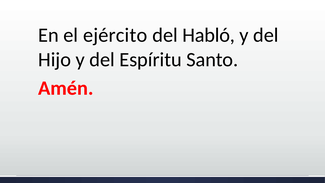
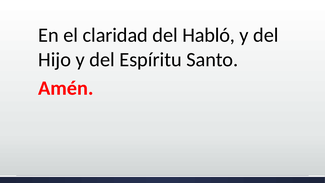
ejército: ejército -> claridad (115, 35)
